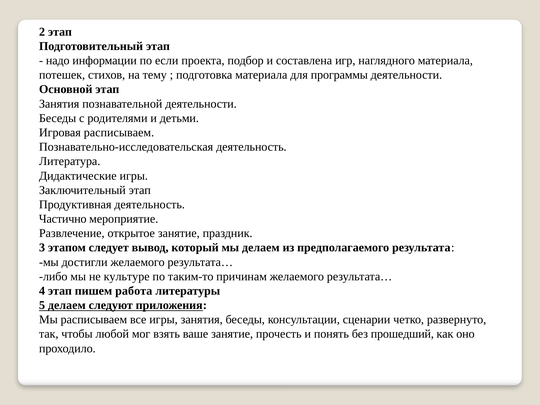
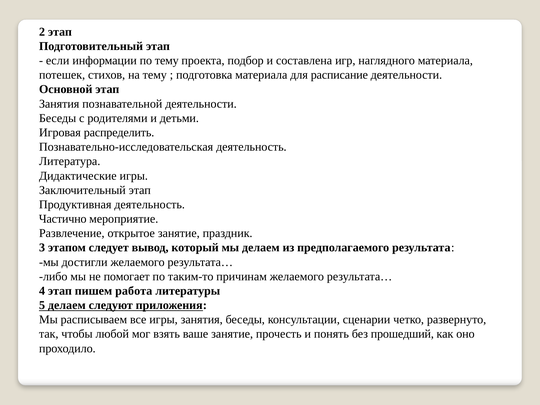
надо: надо -> если (58, 61)
по если: если -> тему (167, 61)
программы: программы -> расписание (339, 75)
Игровая расписываем: расписываем -> распределить (119, 133)
культуре: культуре -> помогает (127, 276)
